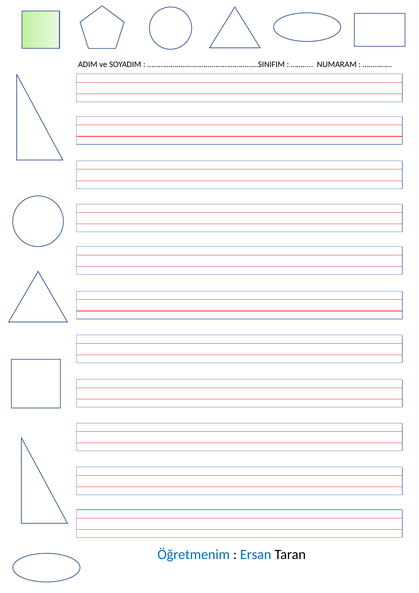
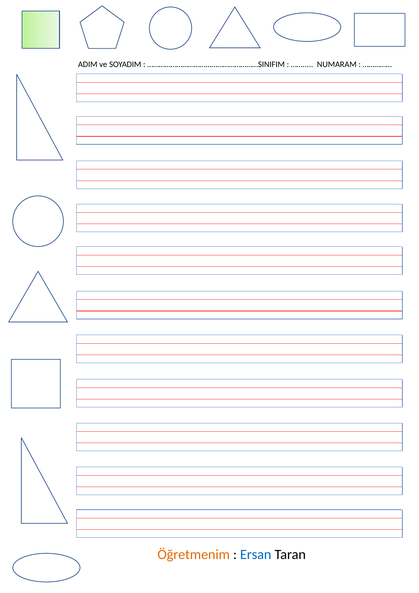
Öğretmenim colour: blue -> orange (194, 555)
